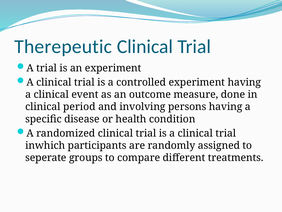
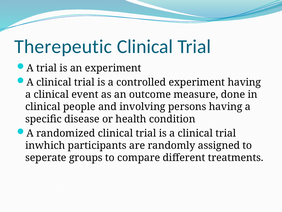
period: period -> people (79, 107)
